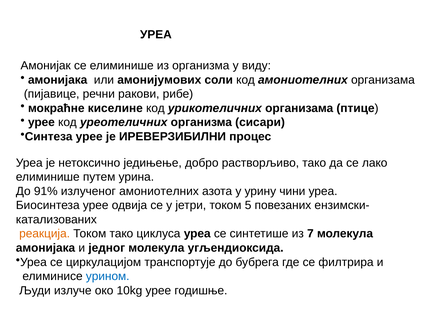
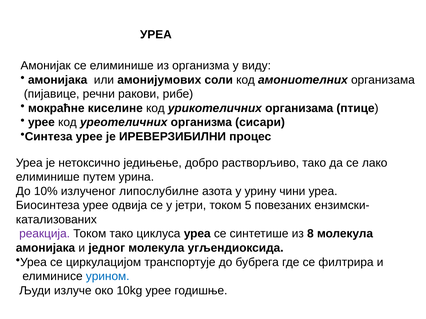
91%: 91% -> 10% (46, 191)
излученог амониотелних: амониотелних -> липослубилне (159, 191)
реакција colour: orange -> purple (45, 234)
7: 7 -> 8 (310, 234)
